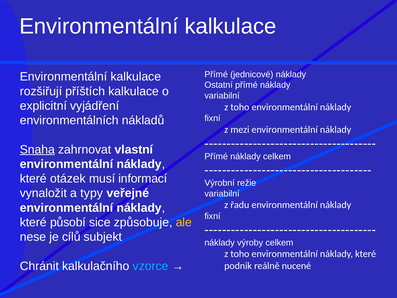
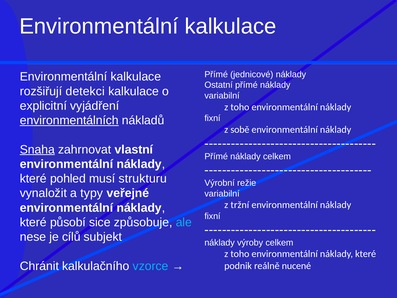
příštích: příštích -> detekci (85, 91)
environmentálních underline: none -> present (69, 120)
mezi: mezi -> sobě (240, 129)
otázek: otázek -> pohled (68, 178)
informací: informací -> strukturu (143, 178)
řadu: řadu -> tržní (240, 205)
ale colour: yellow -> light blue (184, 222)
